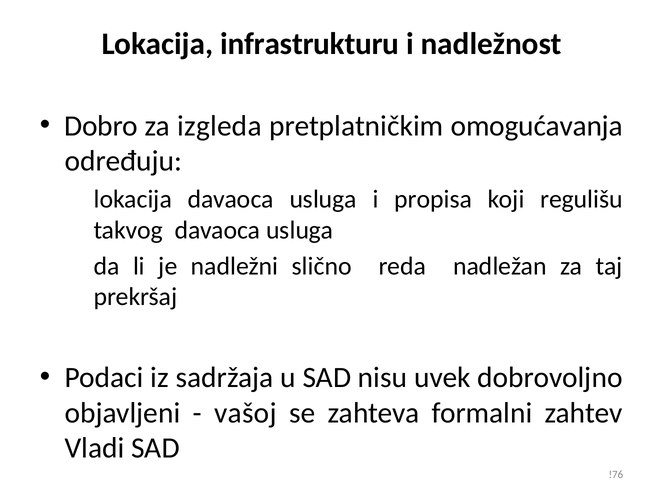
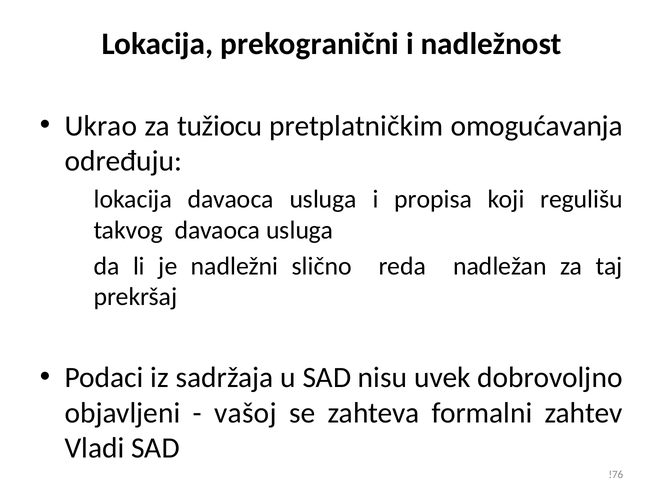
infrastrukturu: infrastrukturu -> prekogranični (310, 44)
Dobro: Dobro -> Ukrao (101, 126)
izgleda: izgleda -> tužiocu (220, 126)
